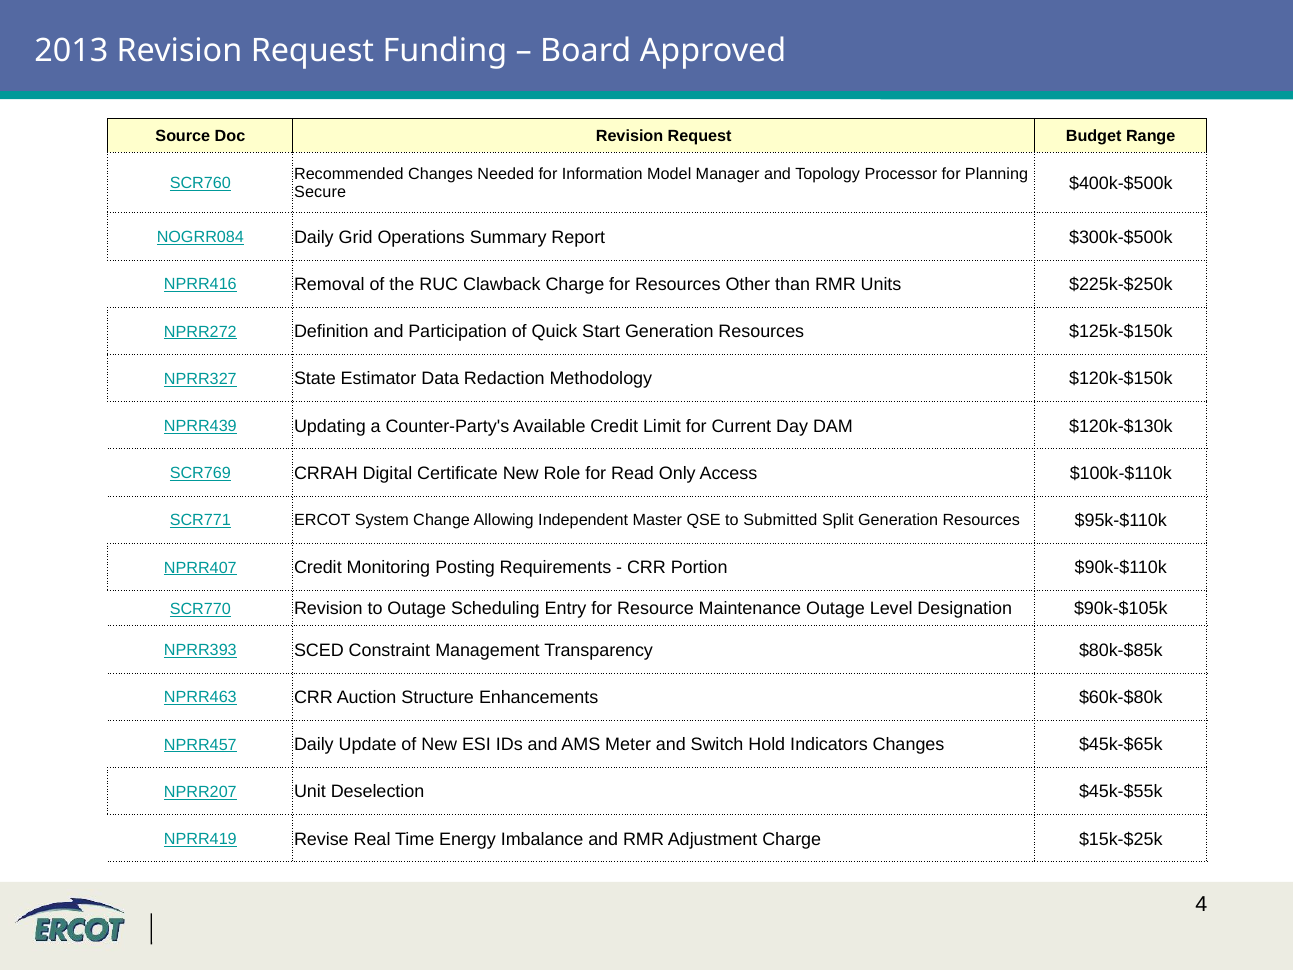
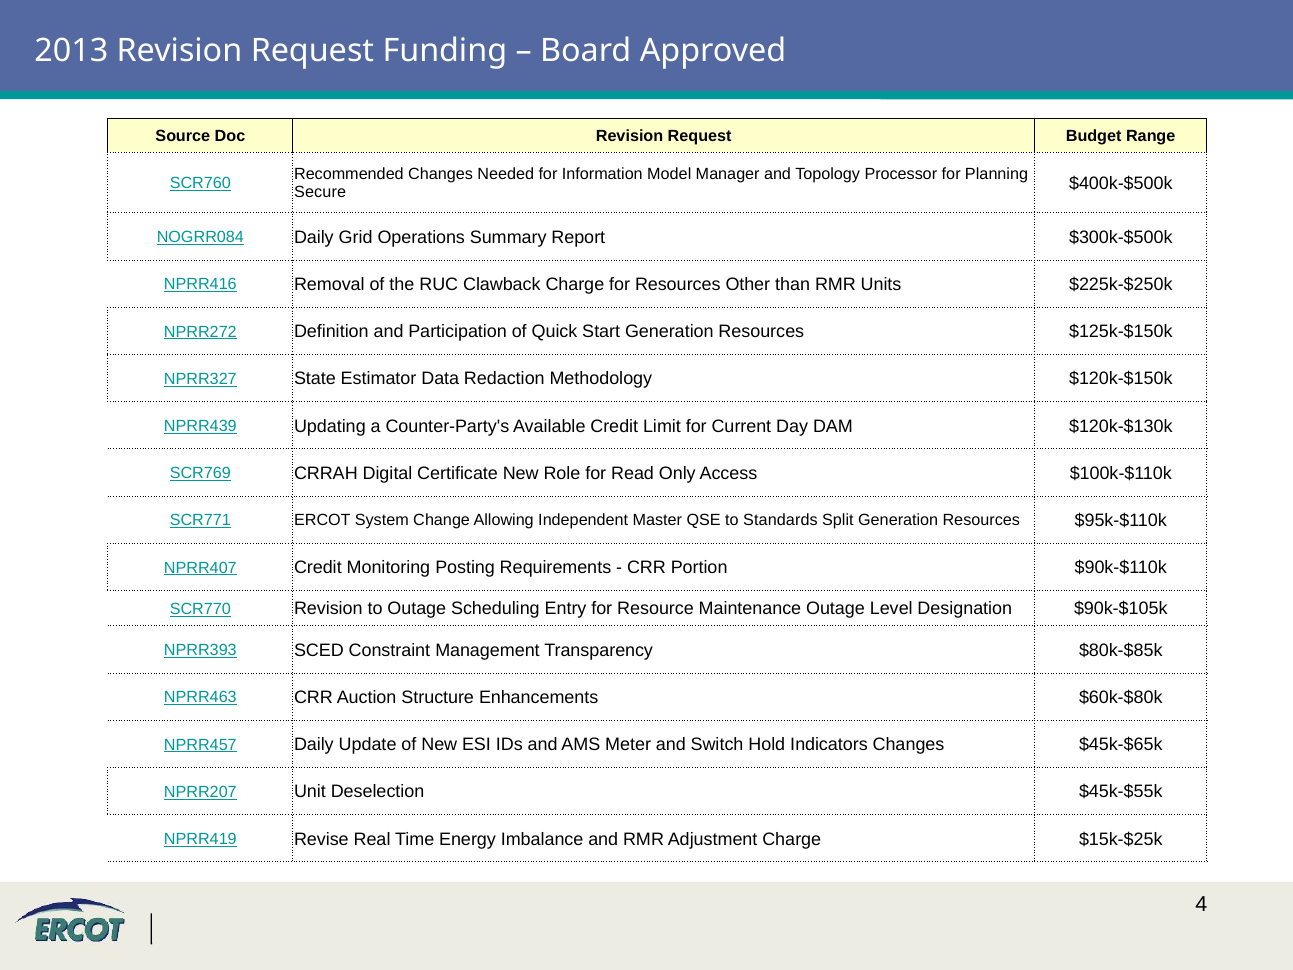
Submitted: Submitted -> Standards (780, 520)
